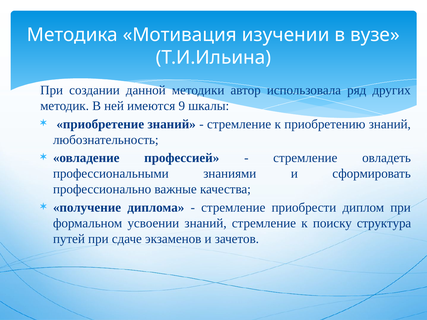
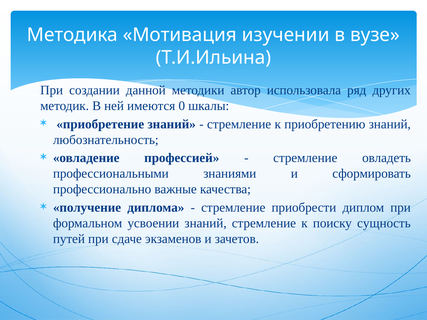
9: 9 -> 0 (182, 106)
структура: структура -> сущность (384, 223)
